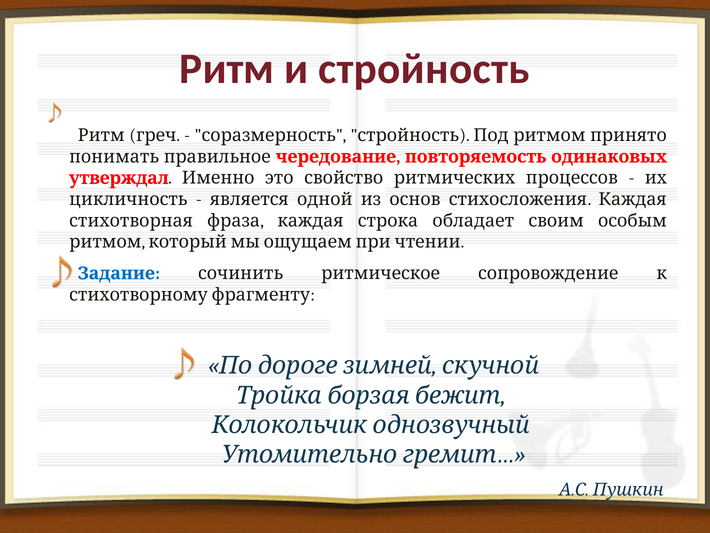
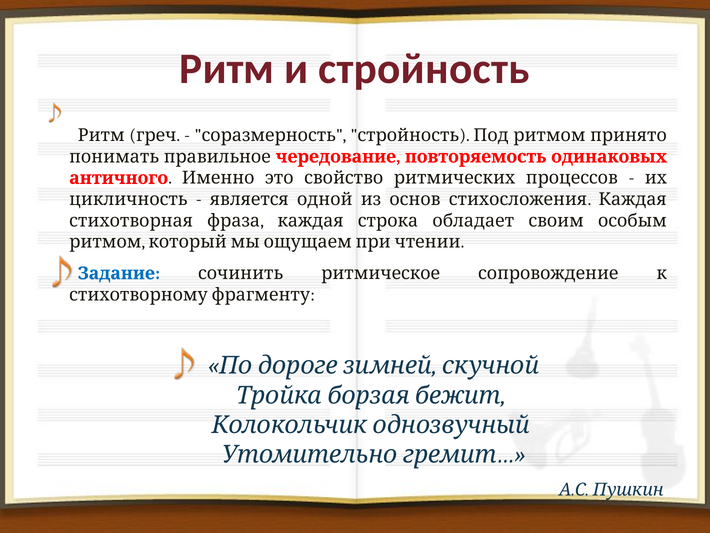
утверждал: утверждал -> античного (119, 178)
